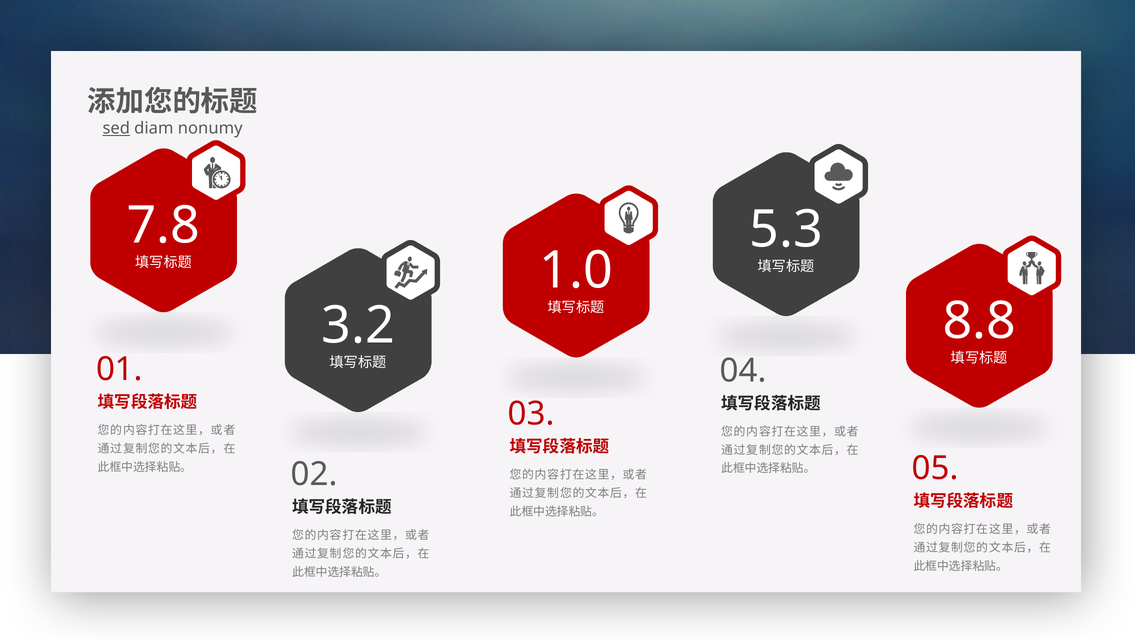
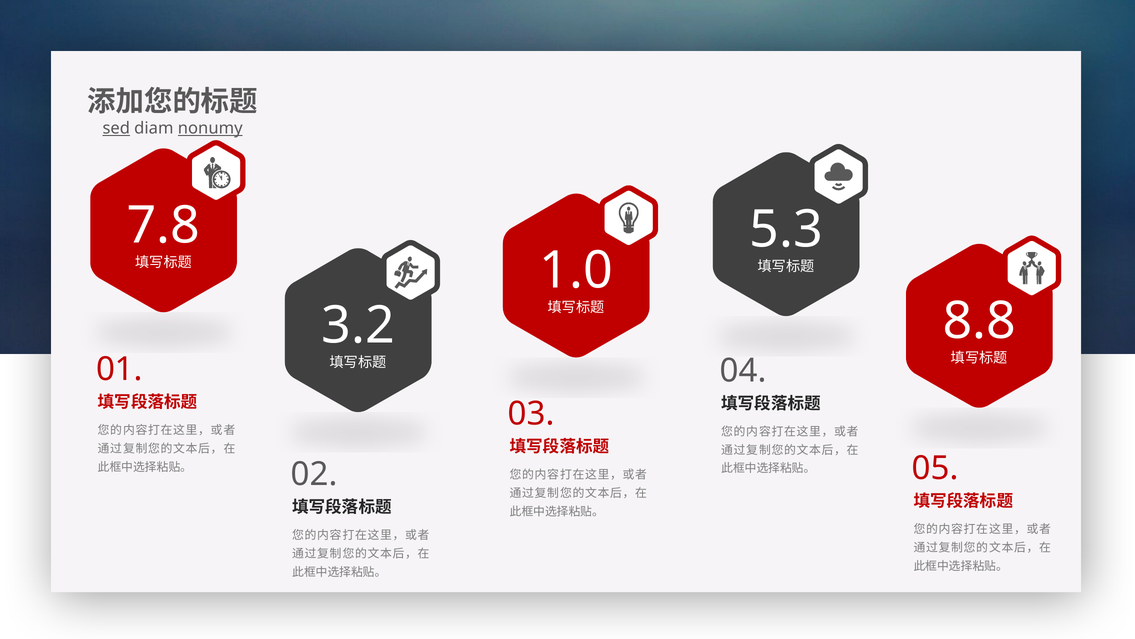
nonumy underline: none -> present (210, 128)
